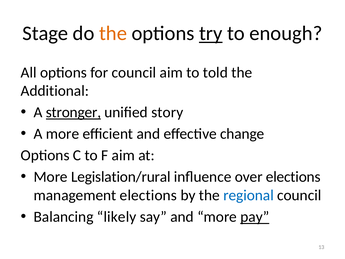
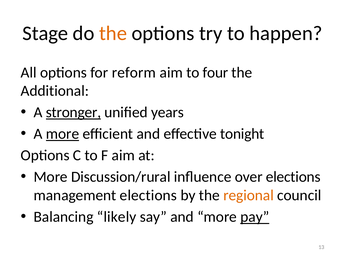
try underline: present -> none (211, 33)
enough: enough -> happen (286, 33)
for council: council -> reform (134, 72)
told: told -> four (215, 72)
story: story -> years (168, 112)
more underline: none -> present (63, 134)
change: change -> tonight (242, 134)
Legislation/rural: Legislation/rural -> Discussion/rural (121, 177)
regional colour: blue -> orange (249, 195)
